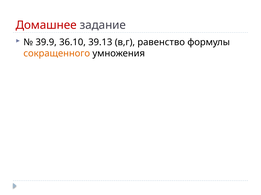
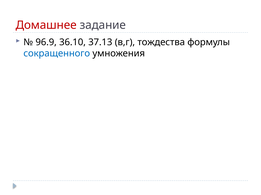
39.9: 39.9 -> 96.9 (46, 42)
39.13: 39.13 -> 37.13 (100, 42)
равенство: равенство -> тождества (161, 42)
сокращенного colour: orange -> blue (57, 54)
